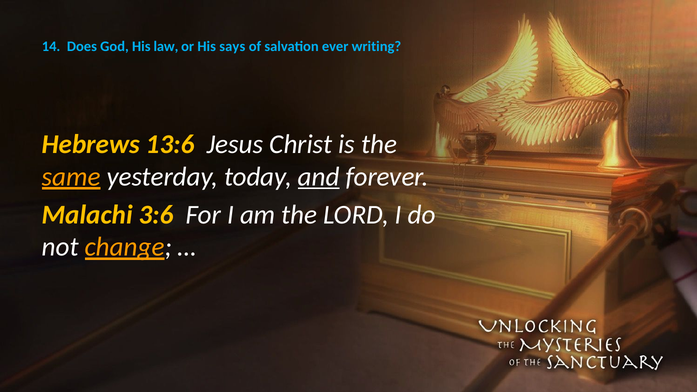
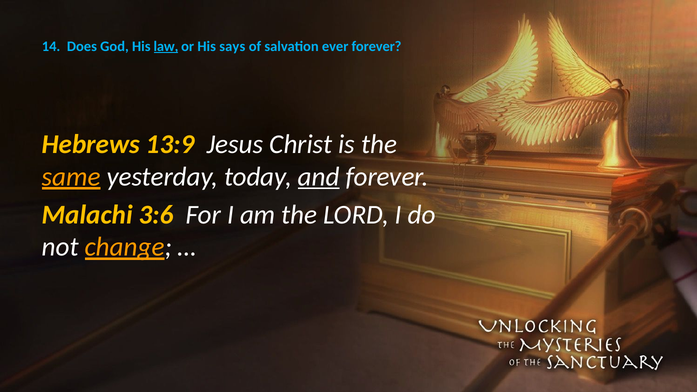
law underline: none -> present (166, 46)
ever writing: writing -> forever (376, 46)
13:6: 13:6 -> 13:9 (170, 144)
